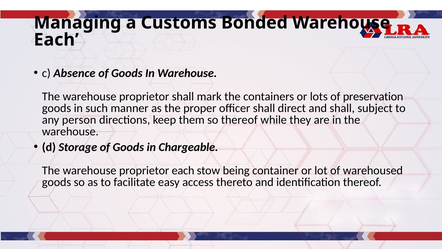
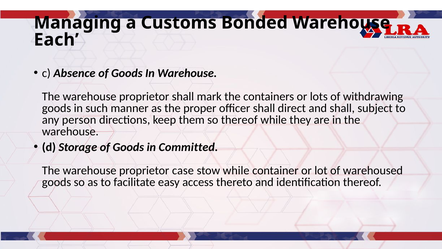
preservation: preservation -> withdrawing (373, 96)
Chargeable: Chargeable -> Committed (188, 147)
proprietor each: each -> case (183, 170)
stow being: being -> while (236, 170)
